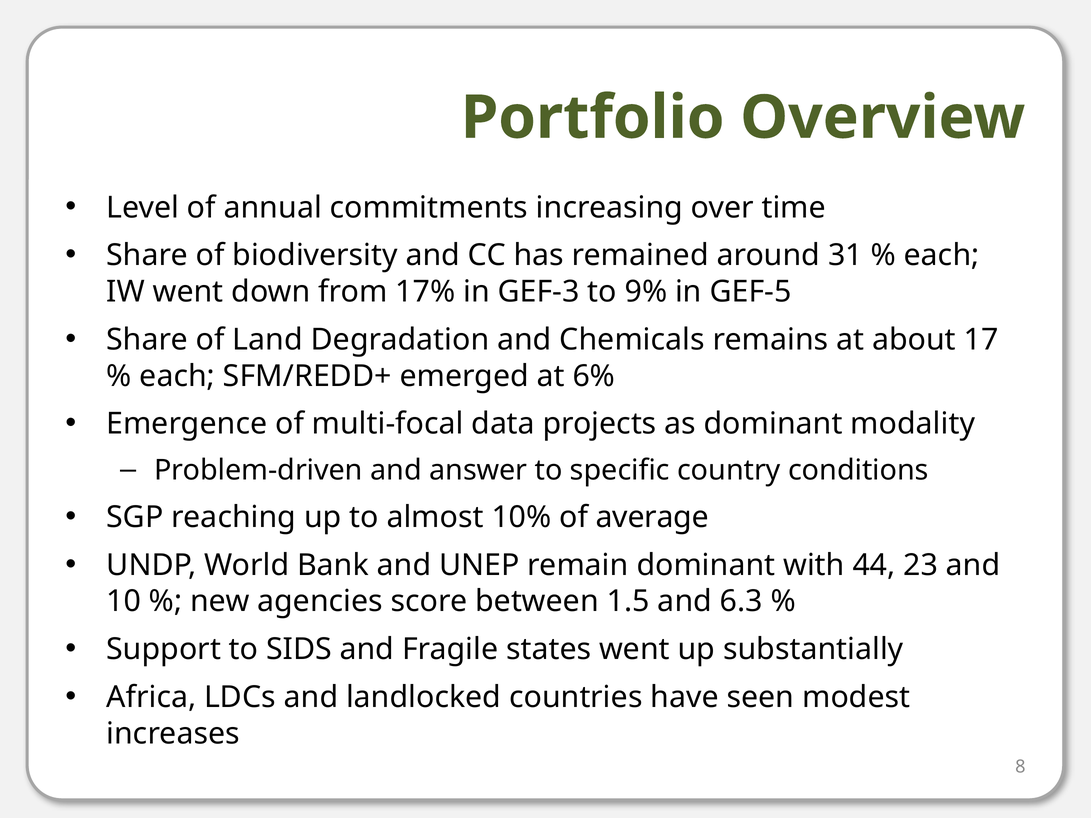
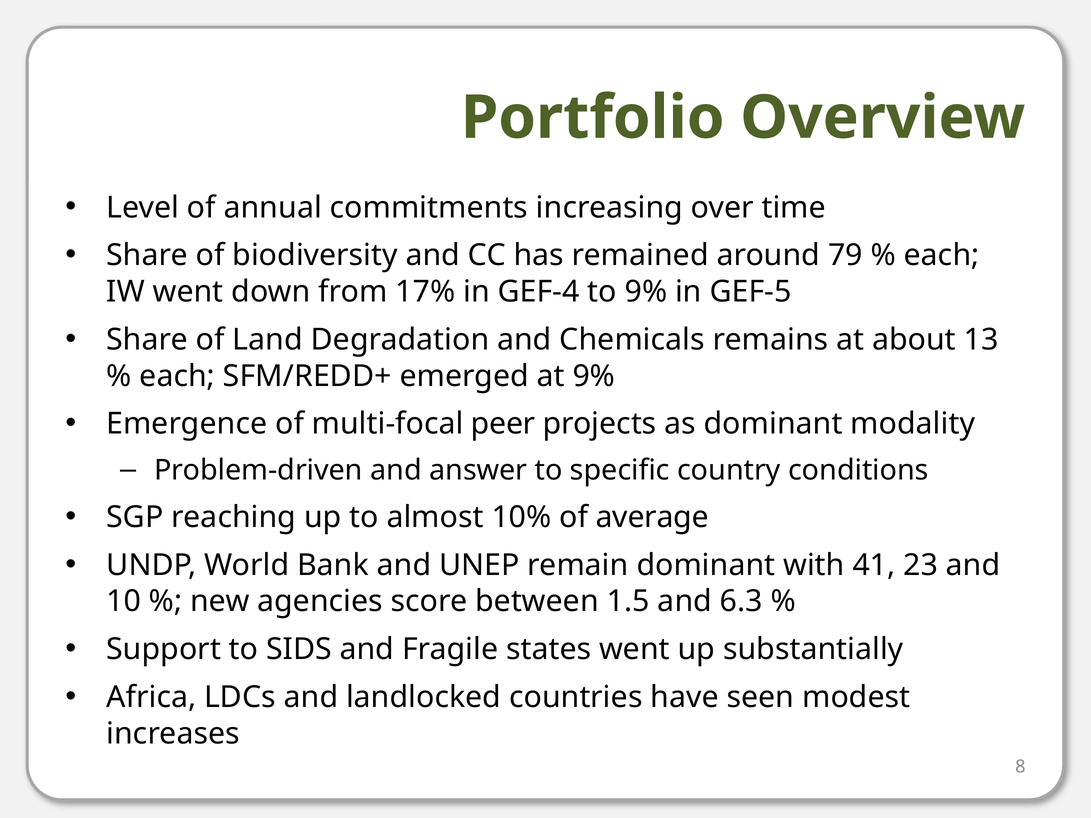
31: 31 -> 79 (845, 255)
GEF-3: GEF-3 -> GEF-4 (539, 292)
17: 17 -> 13 (981, 340)
at 6%: 6% -> 9% (594, 376)
data: data -> peer (503, 424)
44: 44 -> 41 (874, 565)
